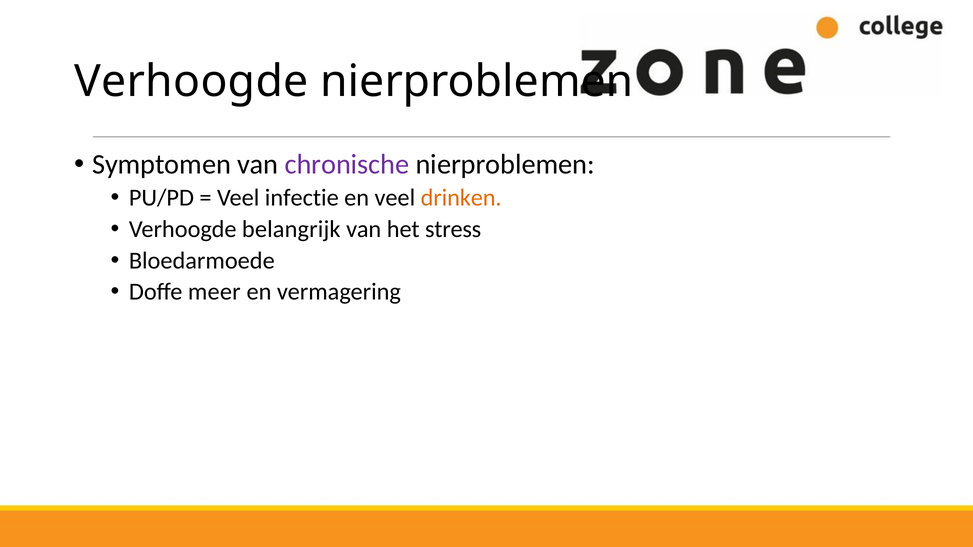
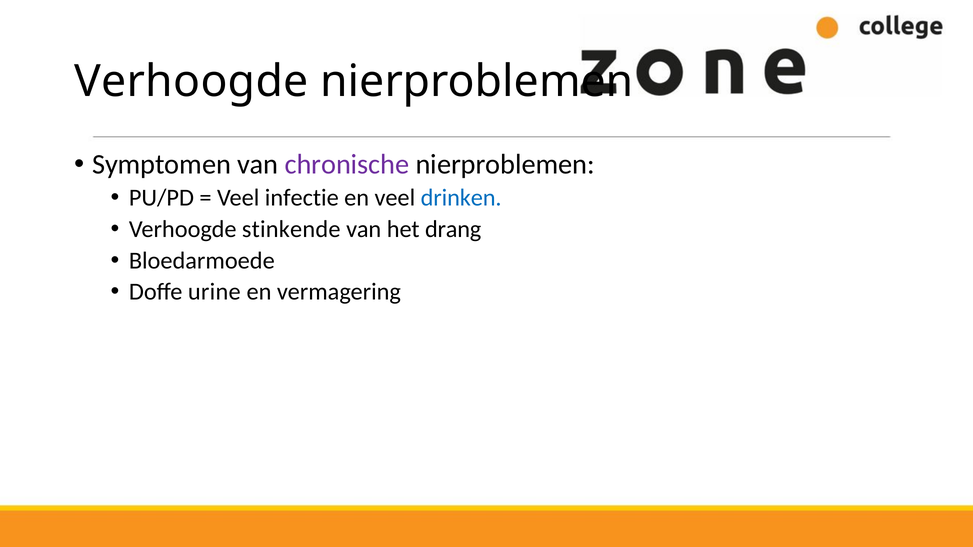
drinken colour: orange -> blue (461, 198)
belangrijk: belangrijk -> stinkende (291, 229)
stress: stress -> drang (453, 229)
meer: meer -> urine (214, 292)
